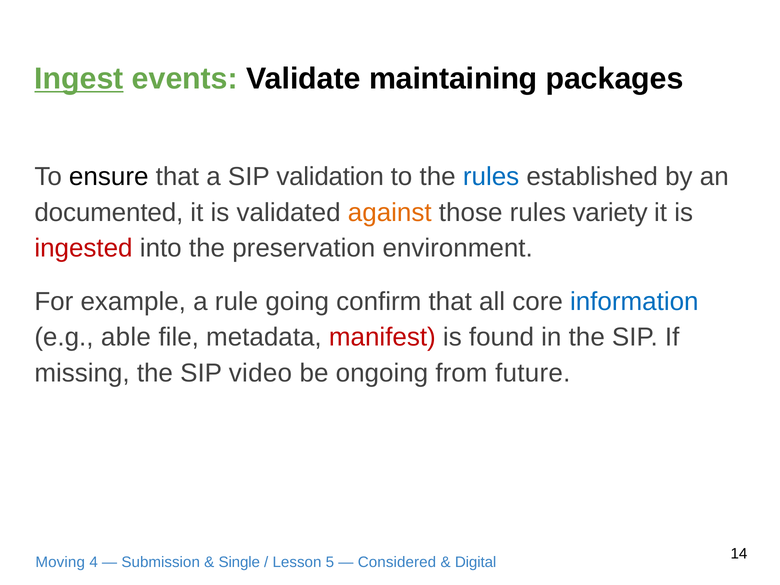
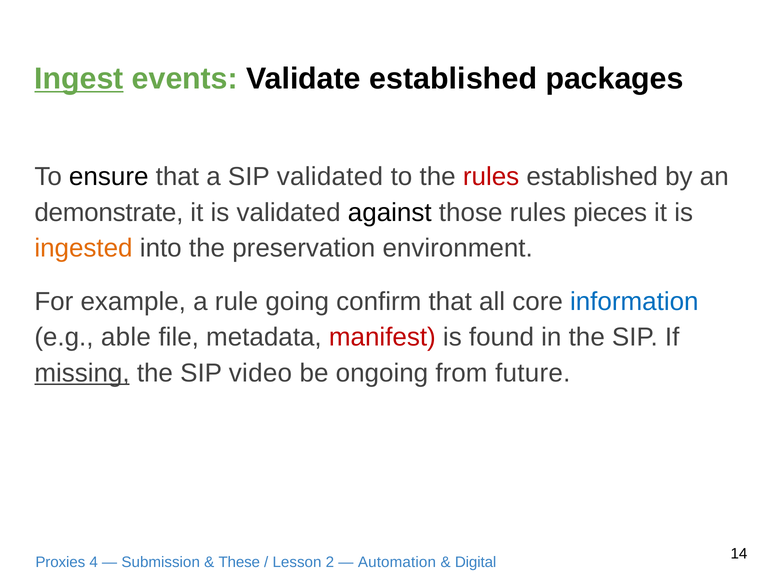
Validate maintaining: maintaining -> established (453, 79)
SIP validation: validation -> validated (330, 177)
rules colour: blue -> red (491, 177)
documented: documented -> demonstrate (109, 212)
against colour: orange -> black (390, 212)
variety: variety -> pieces (610, 212)
ingested colour: red -> orange (83, 248)
missing underline: none -> present (82, 373)
Moving: Moving -> Proxies (60, 562)
Single: Single -> These (239, 562)
5: 5 -> 2 (330, 562)
Considered: Considered -> Automation (397, 562)
